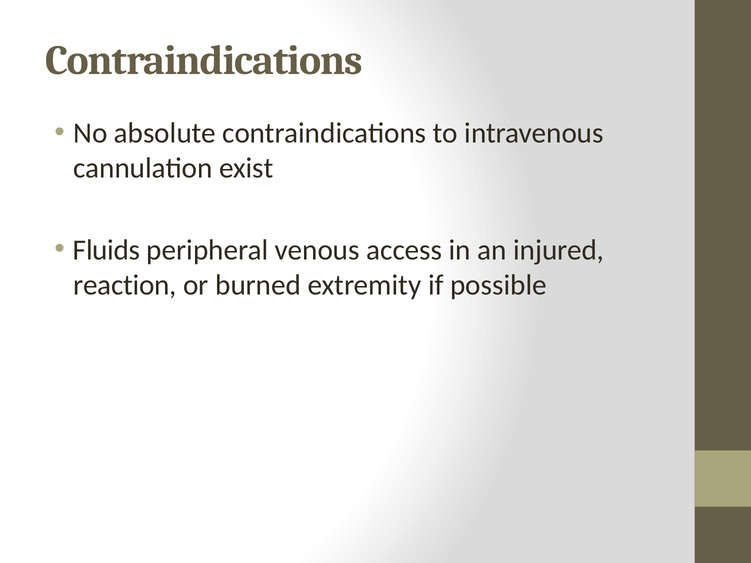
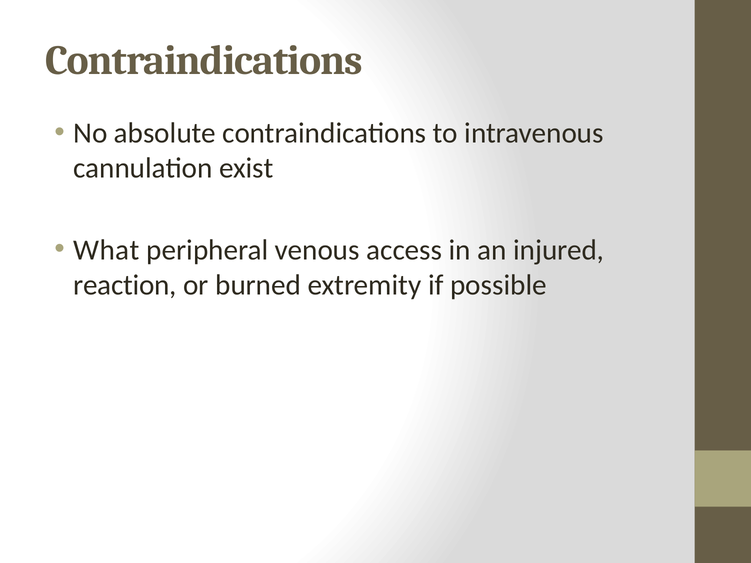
Fluids: Fluids -> What (106, 250)
